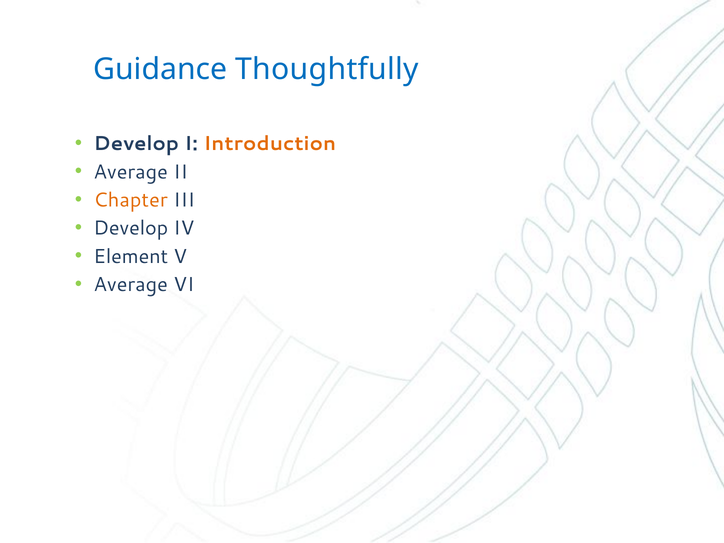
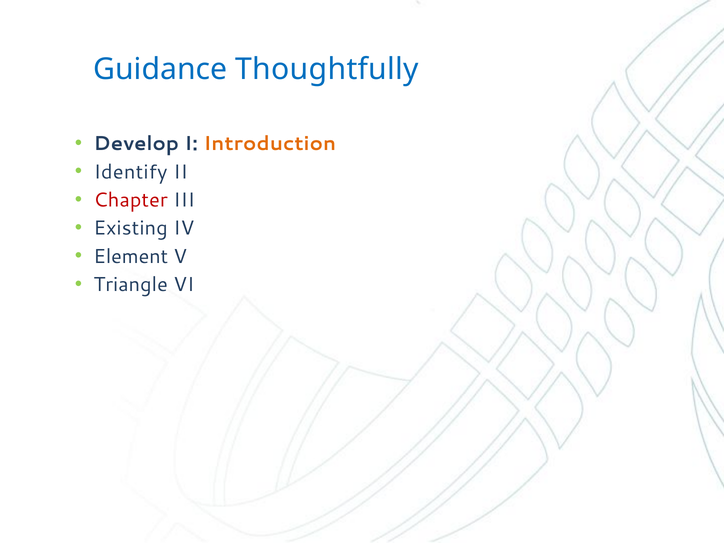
Average: Average -> Identify (131, 172)
Chapter colour: orange -> red (131, 200)
Develop: Develop -> Existing (131, 228)
Average: Average -> Triangle (131, 285)
